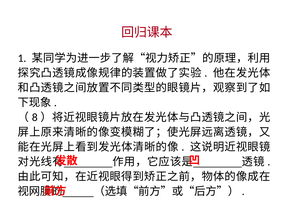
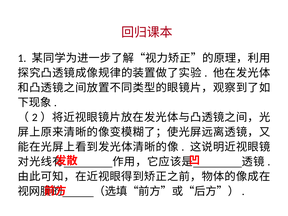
8: 8 -> 2 (35, 117)
